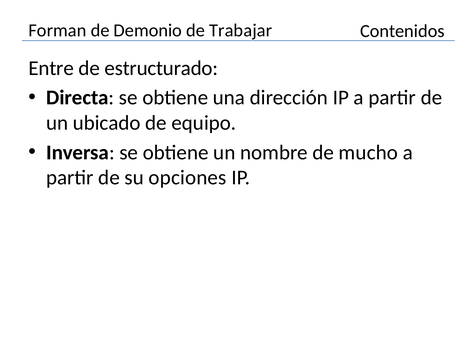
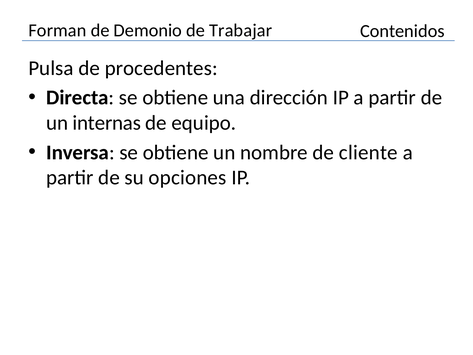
Entre: Entre -> Pulsa (51, 68)
estructurado: estructurado -> procedentes (161, 68)
ubicado: ubicado -> internas (107, 123)
mucho: mucho -> cliente (368, 152)
